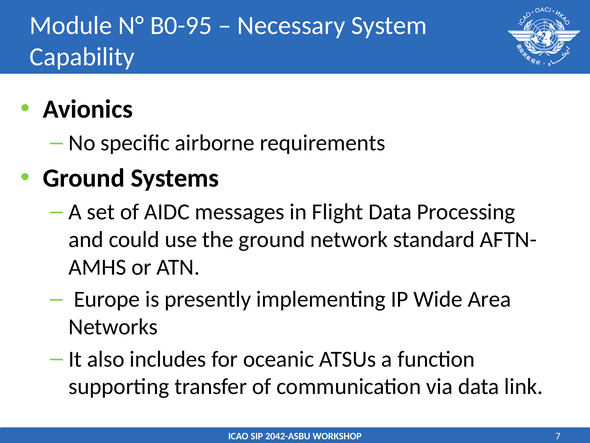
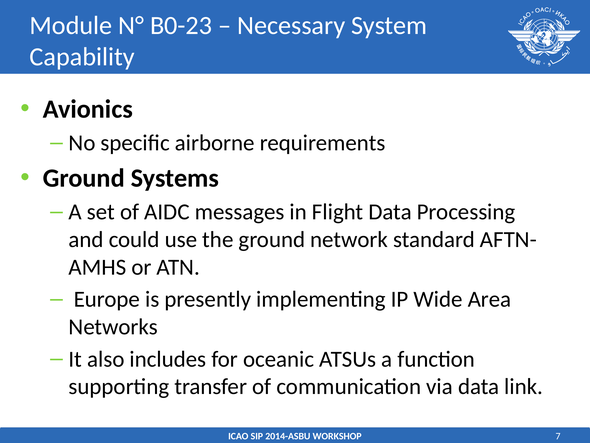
B0-95: B0-95 -> B0-23 (181, 25)
2042-ASBU: 2042-ASBU -> 2014-ASBU (288, 436)
